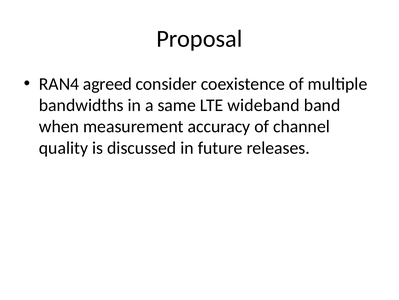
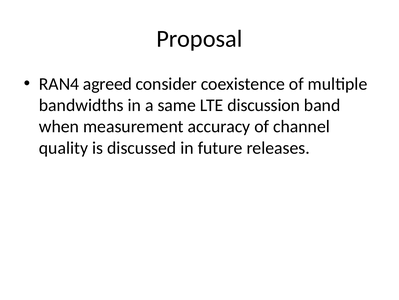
wideband: wideband -> discussion (264, 105)
